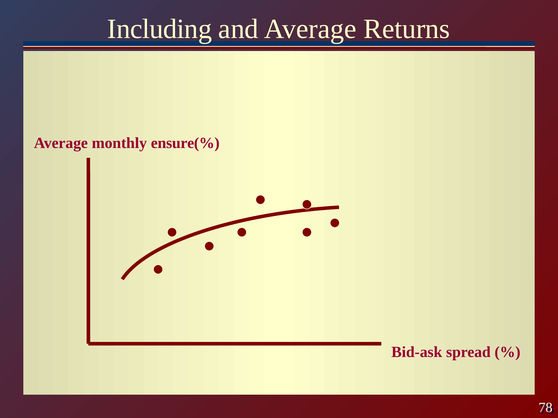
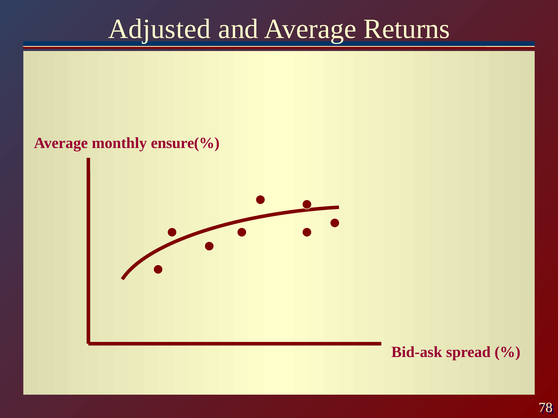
Including: Including -> Adjusted (159, 29)
